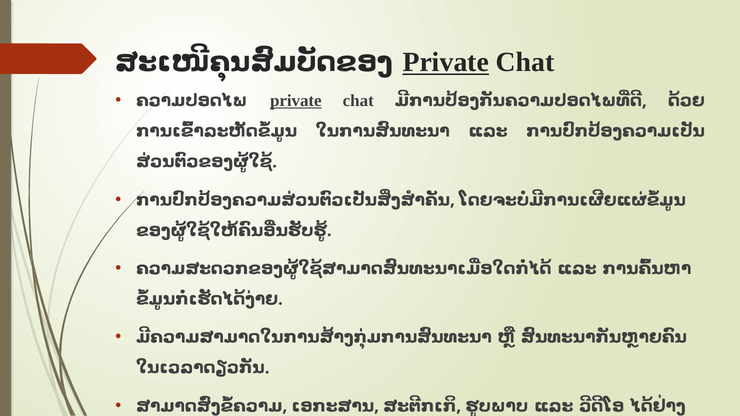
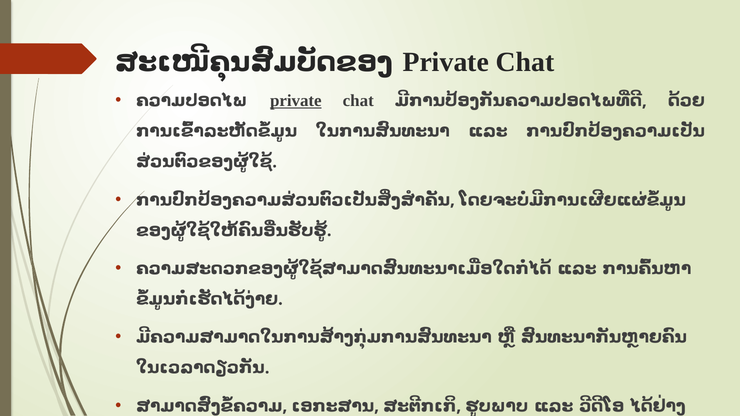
Private underline: present -> none (446, 62)
